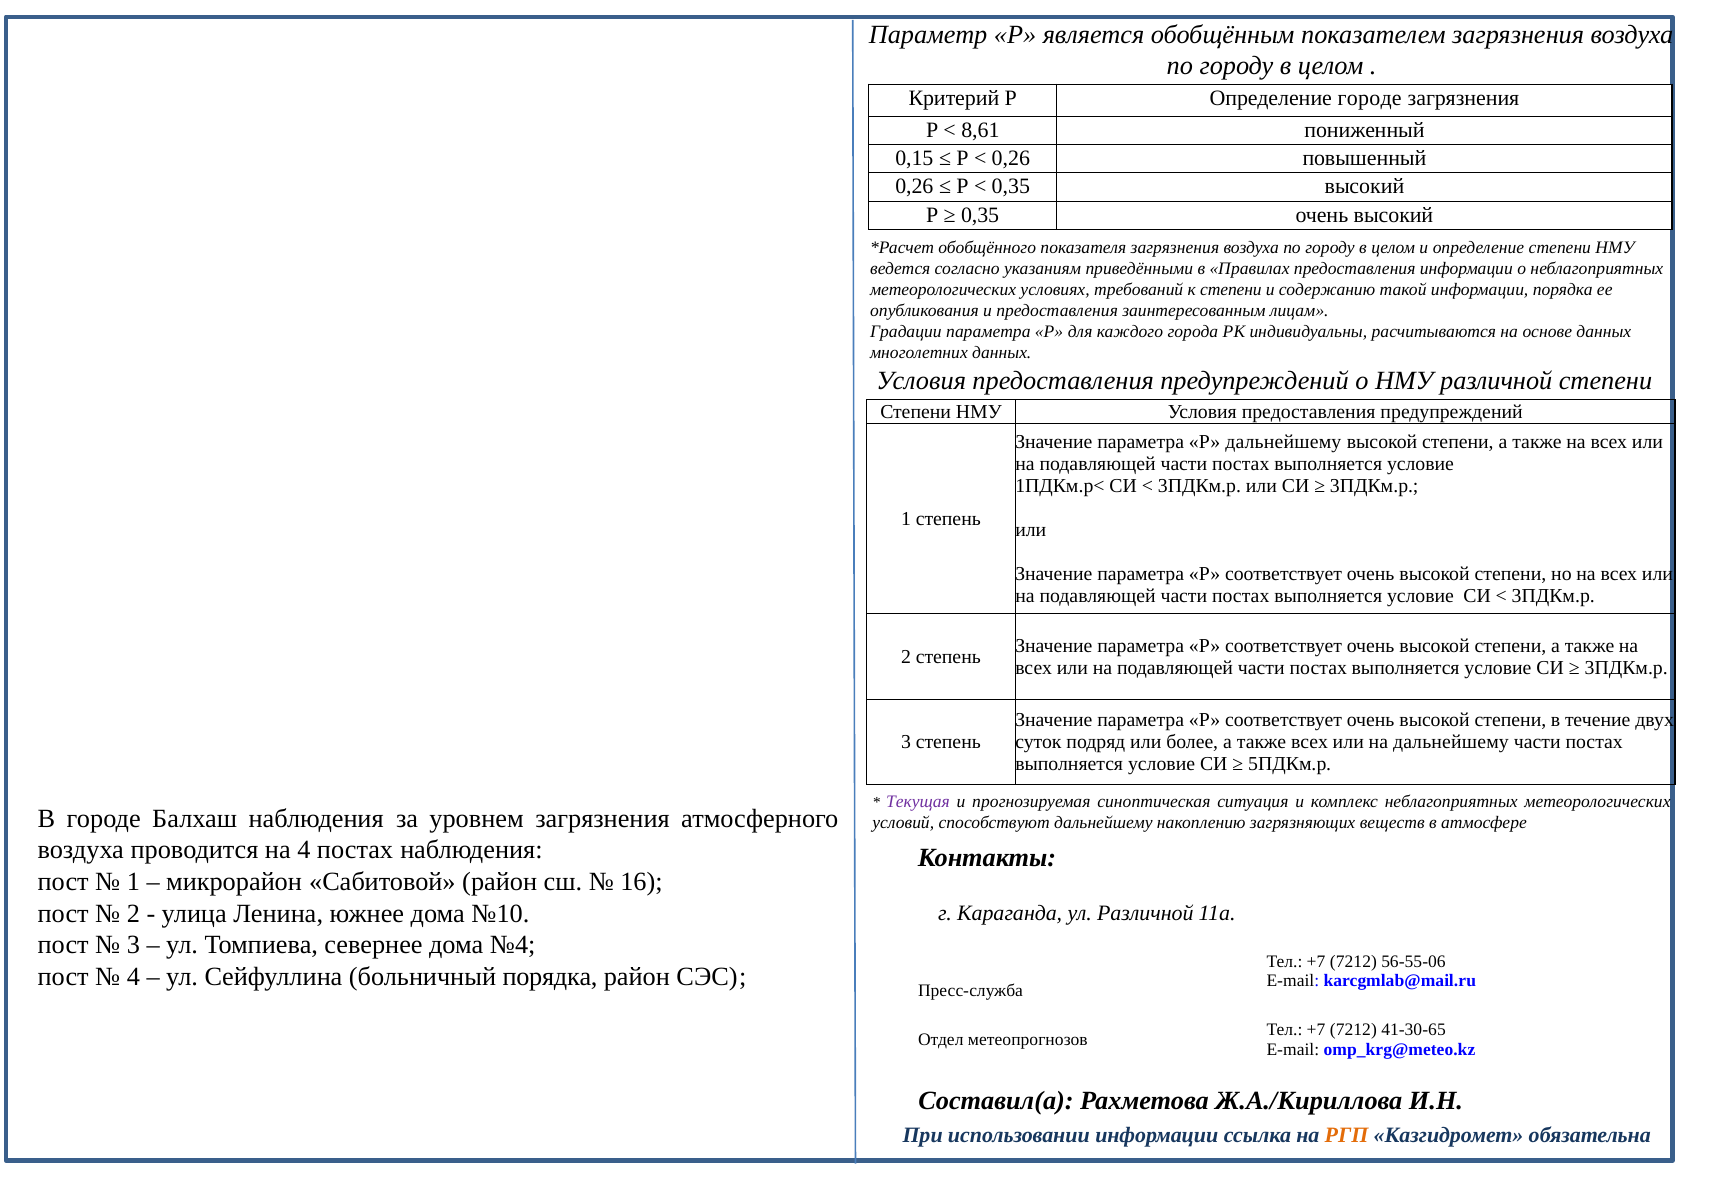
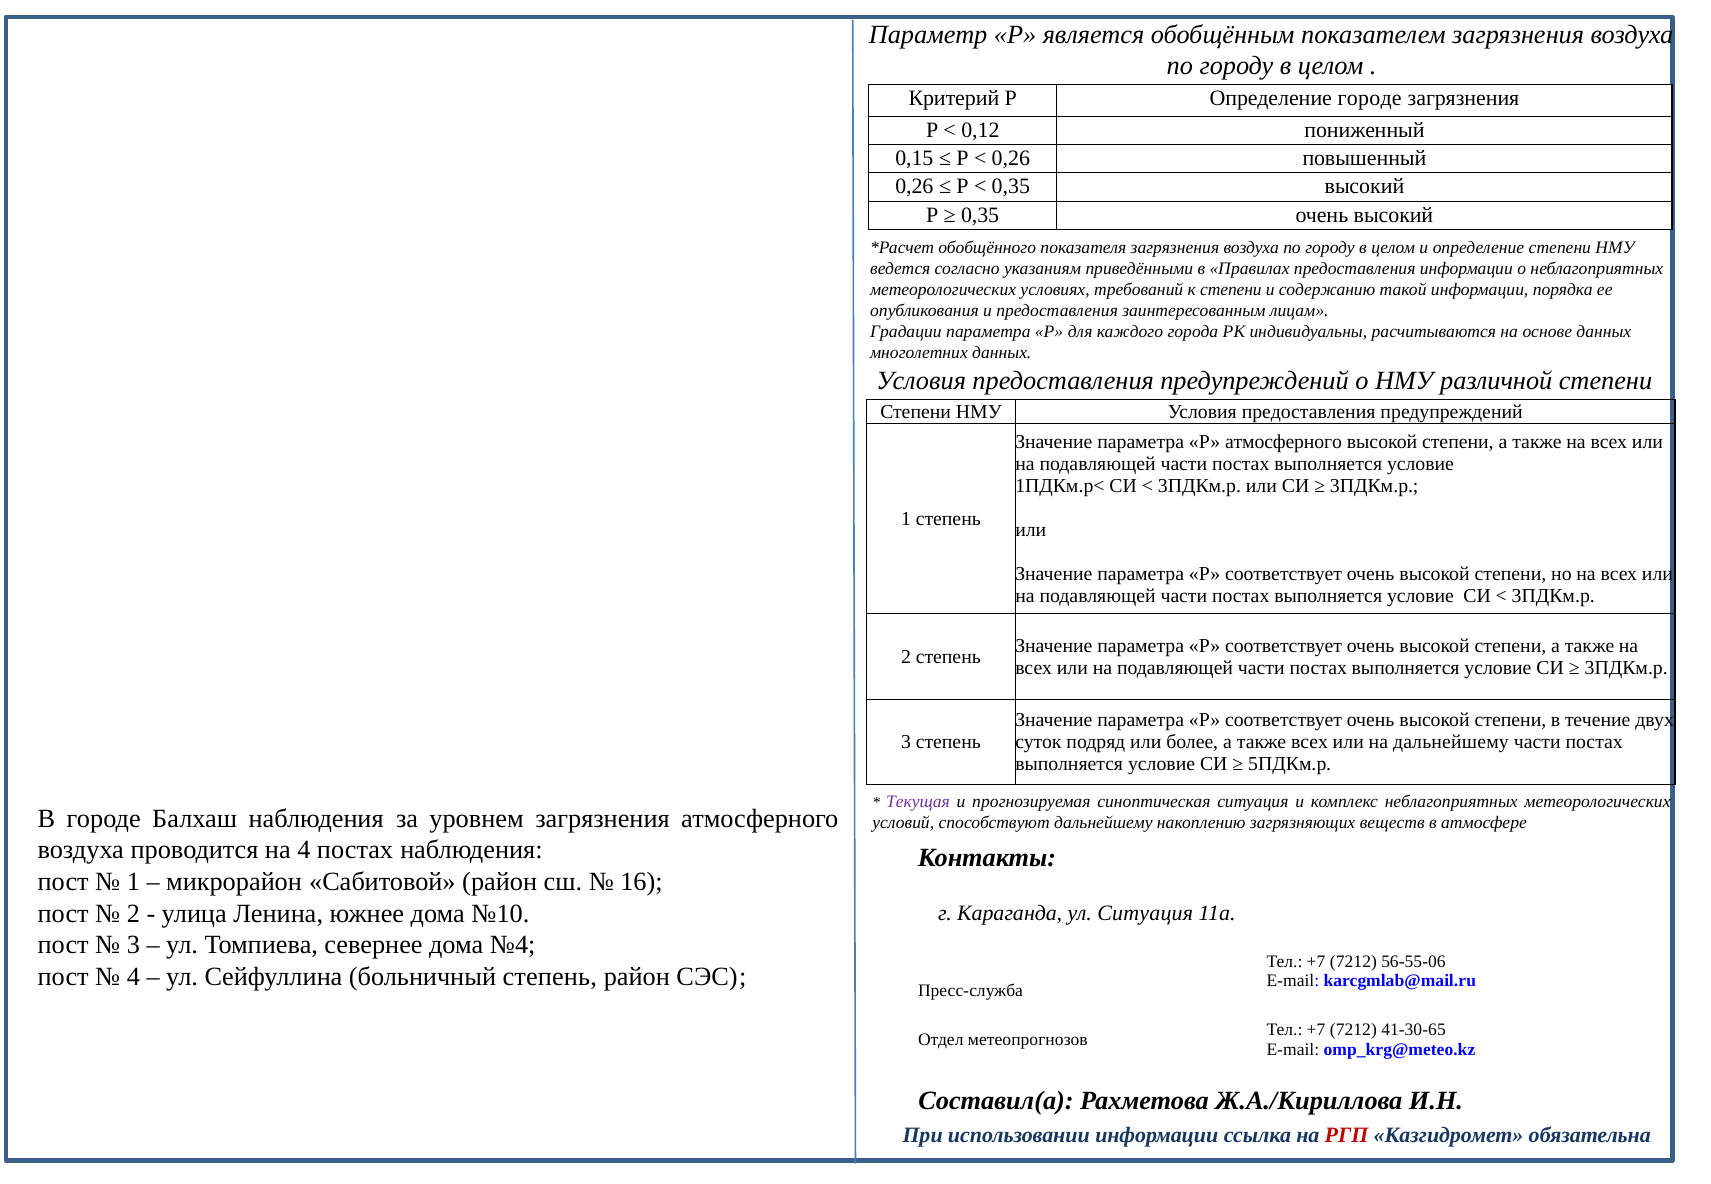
8,61: 8,61 -> 0,12 (980, 130)
Р дальнейшему: дальнейшему -> атмосферного (1284, 443)
ул Различной: Различной -> Ситуация (1145, 913)
больничный порядка: порядка -> степень (550, 977)
РГП colour: orange -> red (1347, 1136)
